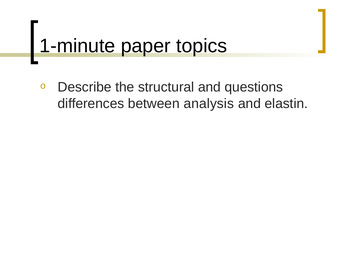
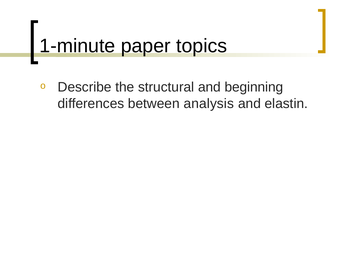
questions: questions -> beginning (254, 87)
